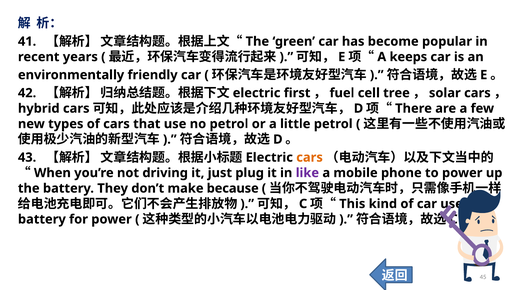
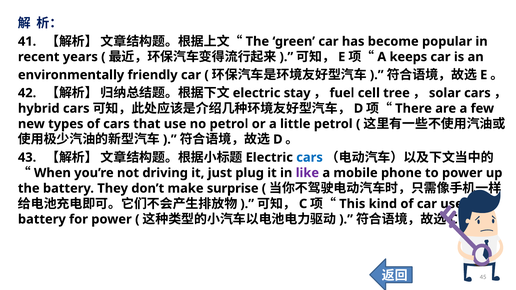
first: first -> stay (297, 93)
cars colour: orange -> blue (310, 158)
because: because -> surprise (233, 189)
